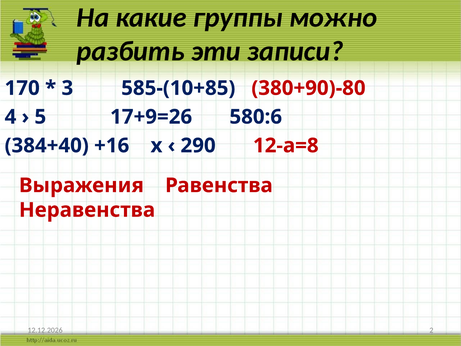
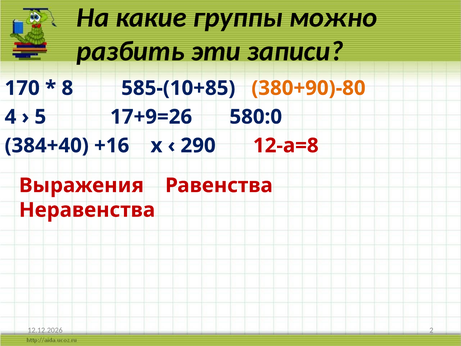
3: 3 -> 8 (67, 88)
380+90)-80 colour: red -> orange (308, 88)
580:6: 580:6 -> 580:0 (256, 117)
